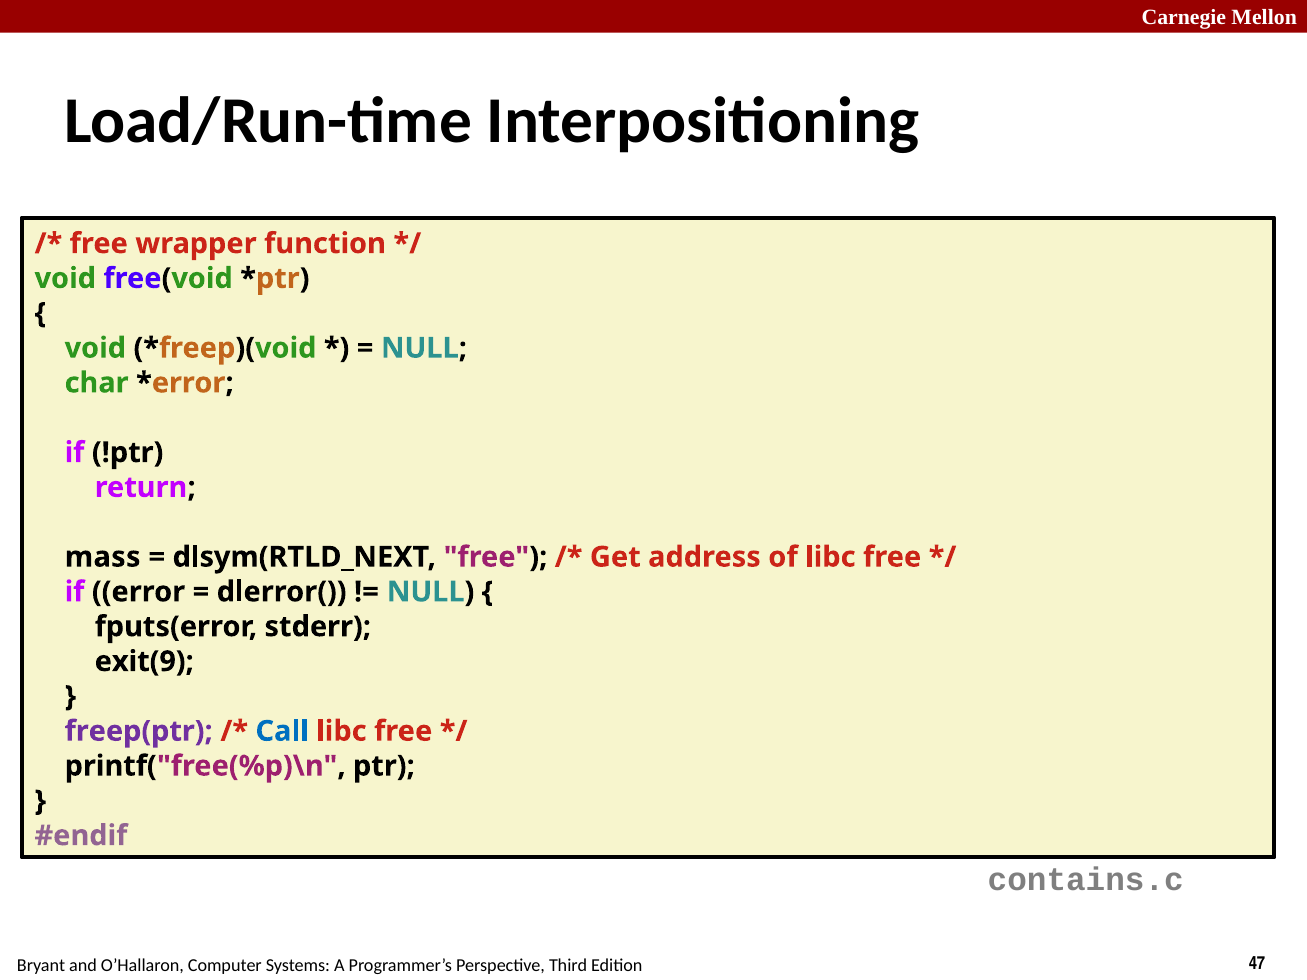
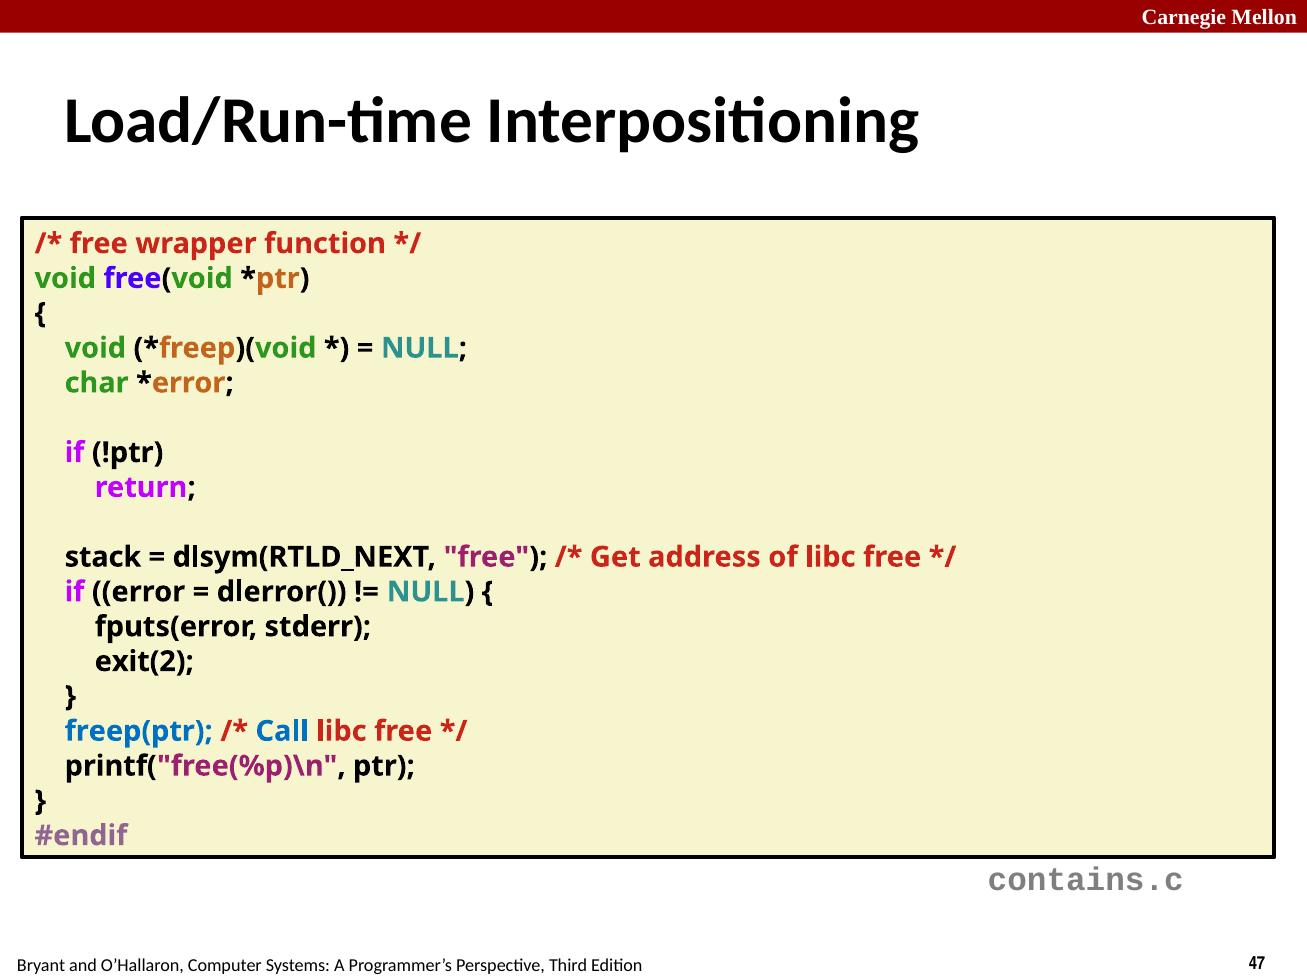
mass: mass -> stack (103, 557)
exit(9: exit(9 -> exit(2 (144, 662)
freep(ptr colour: purple -> blue (139, 731)
